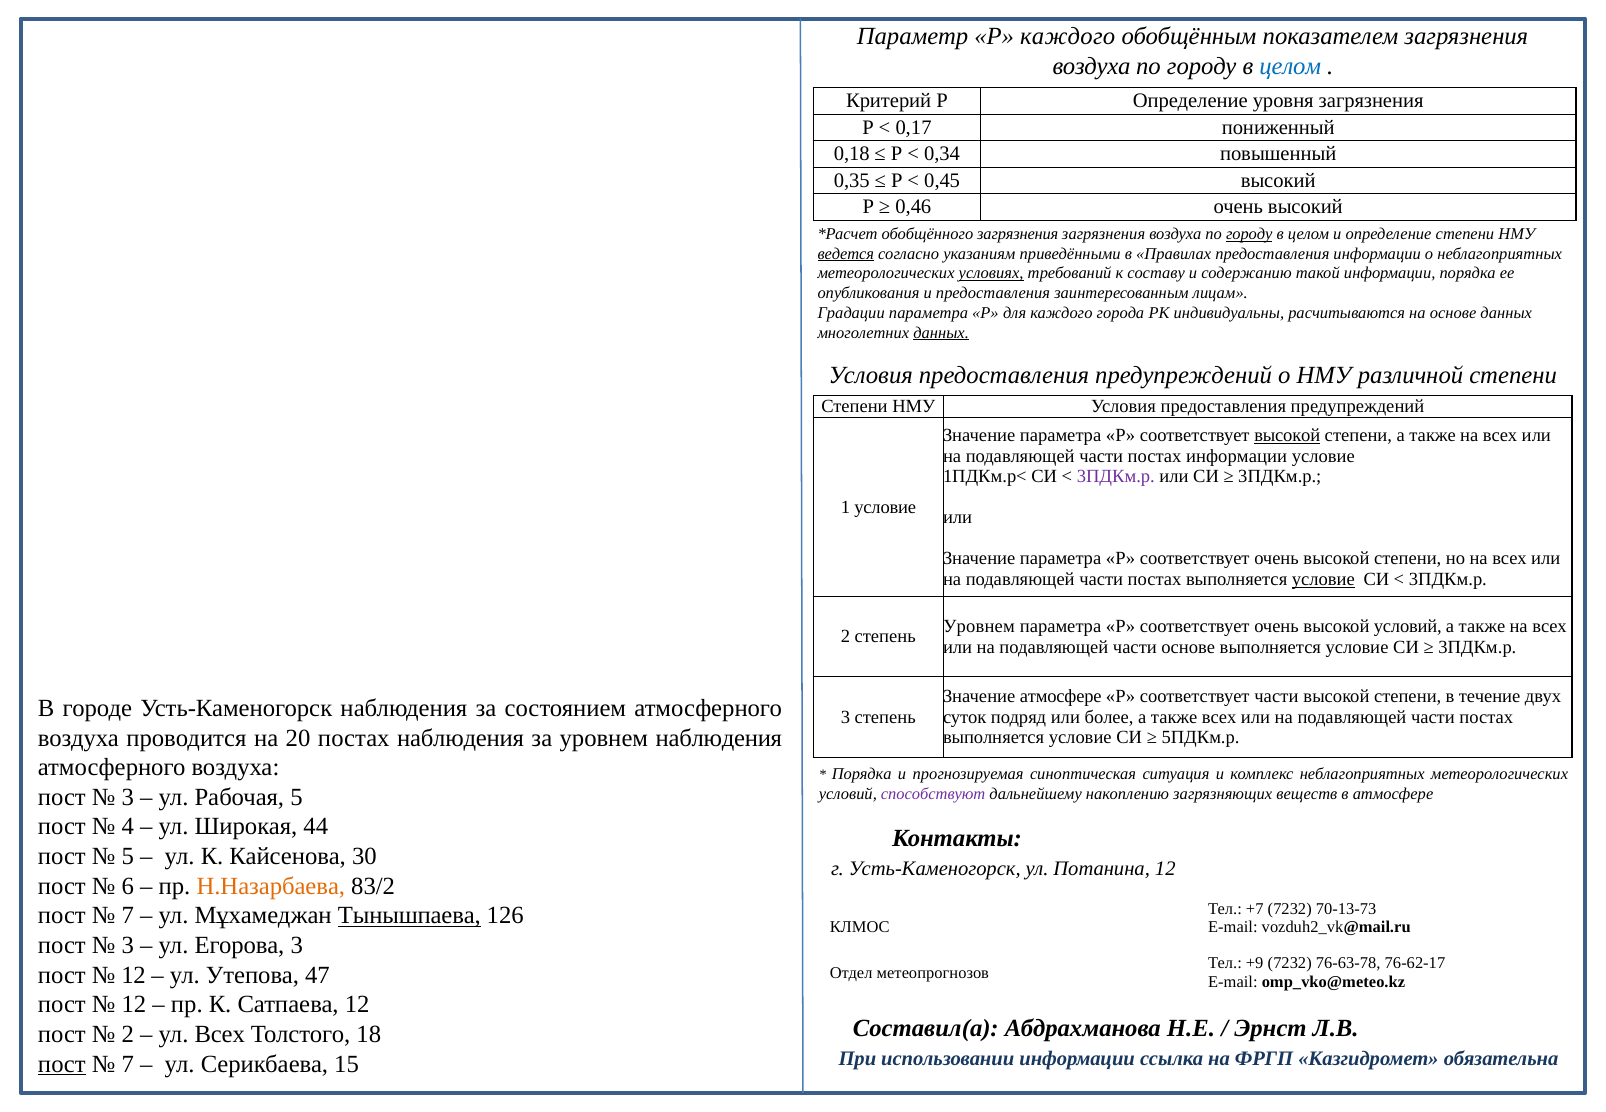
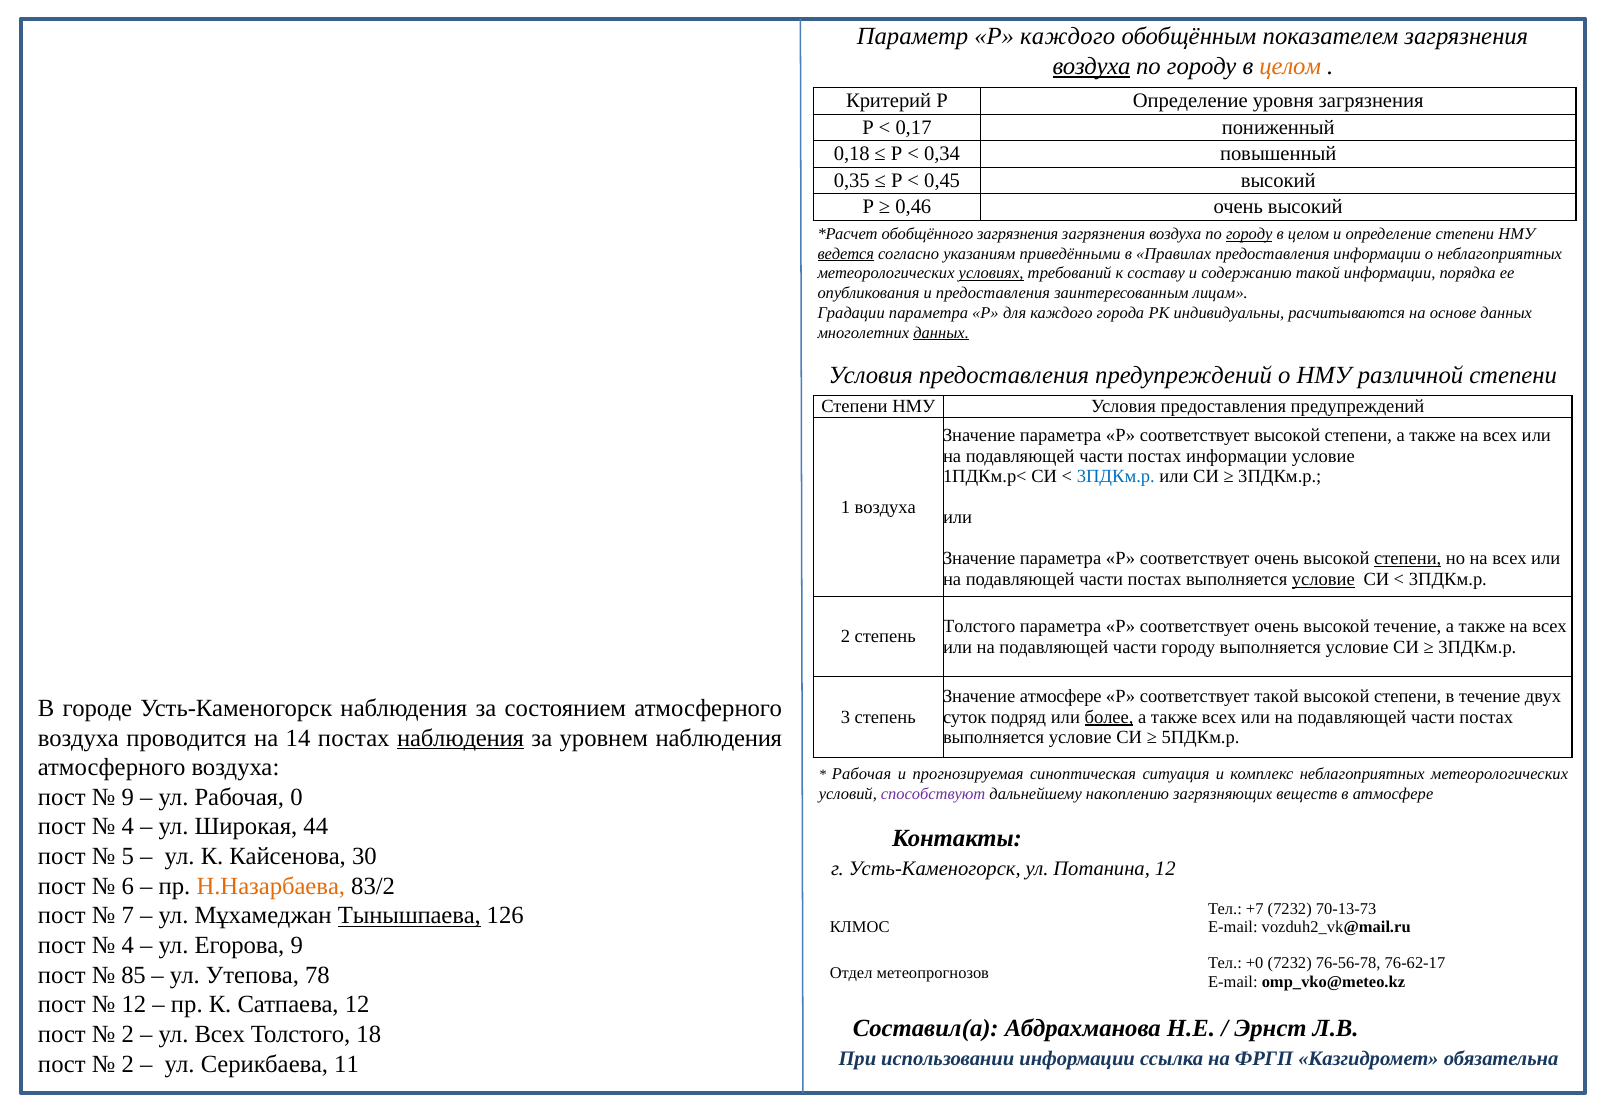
воздуха underline: none -> present (1091, 66)
целом colour: blue -> orange (1290, 66)
высокой underline: present -> none (1287, 435)
3ПДКм.р colour: purple -> blue (1116, 476)
1 условие: условие -> воздуха (885, 507)
степени underline: none -> present (1408, 559)
Уровнем: Уровнем -> Толстого (979, 626)
высокой условий: условий -> течение (1408, 626)
части основе: основе -> городу (1188, 647)
соответствует части: части -> такой (1277, 696)
более underline: none -> present (1109, 717)
20: 20 -> 14 (298, 738)
наблюдения underline: none -> present (461, 738)
Порядка: Порядка -> Рабочая (862, 774)
3: 3 -> 9 (128, 797)
Рабочая 5: 5 -> 0 (297, 797)
3: 3 -> 4 (128, 945)
Егорова 3: 3 -> 9 (297, 945)
+9: +9 -> +0 (1255, 963)
76-63-78: 76-63-78 -> 76-56-78 (1348, 963)
12: 12 -> 85 (134, 975)
47: 47 -> 78 (317, 975)
пост underline: present -> none (62, 1064)
7: 7 -> 2 (128, 1064)
15: 15 -> 11 (347, 1064)
